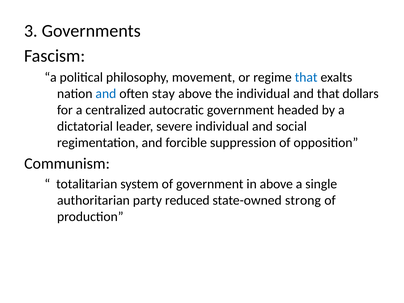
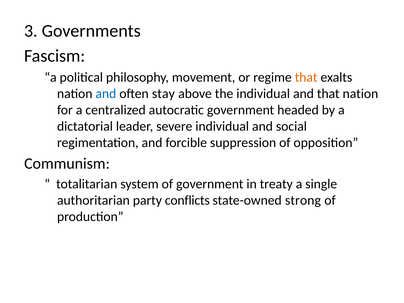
that colour: blue -> orange (306, 77)
that dollars: dollars -> nation (360, 94)
in above: above -> treaty (276, 184)
reduced: reduced -> conflicts (187, 200)
